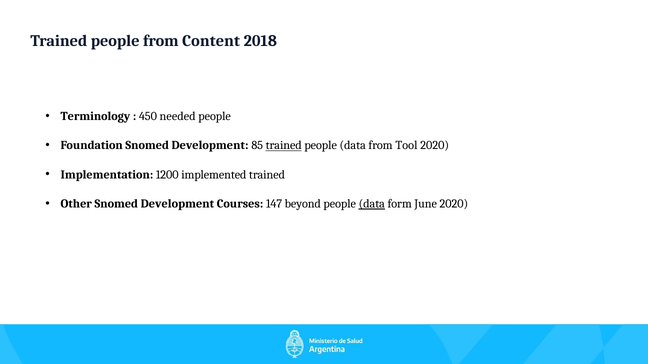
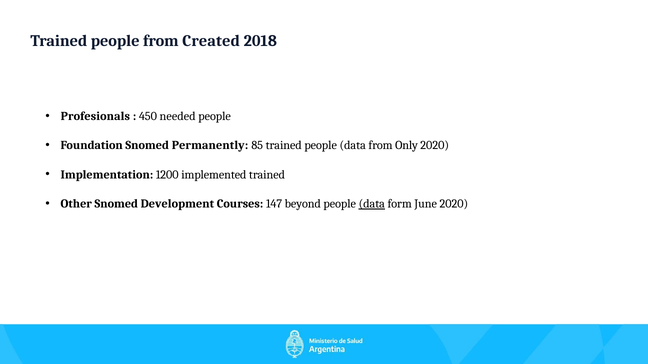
Content: Content -> Created (211, 41)
Terminology: Terminology -> Profesionals (95, 116)
Foundation Snomed Development: Development -> Permanently (210, 146)
trained underline: present -> none (284, 146)
Tool: Tool -> Only (407, 146)
